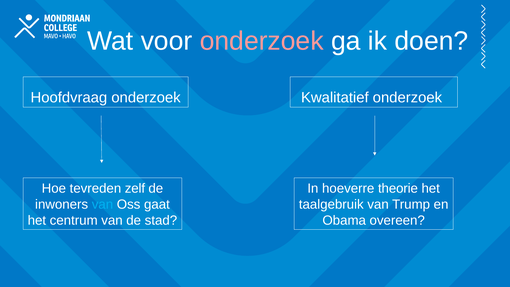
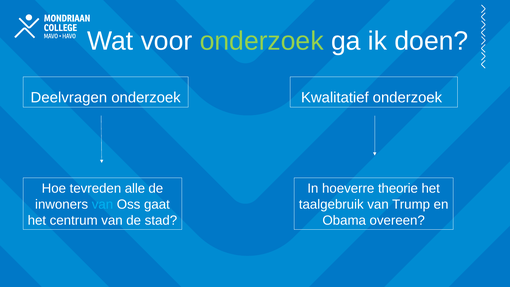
onderzoek colour: pink -> light green (262, 41)
Hoofdvraag: Hoofdvraag -> Deelvragen (69, 97)
zelf: zelf -> alle (135, 189)
